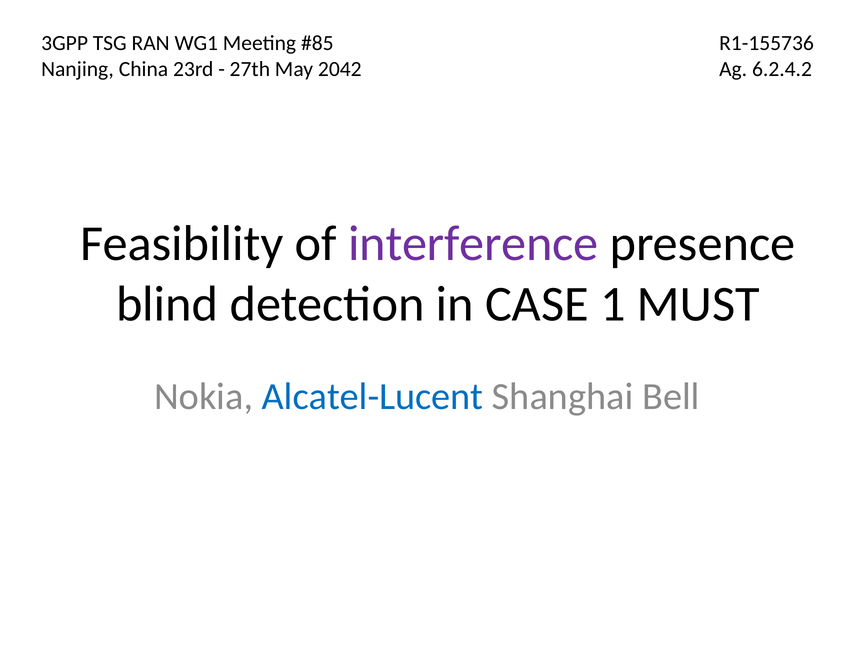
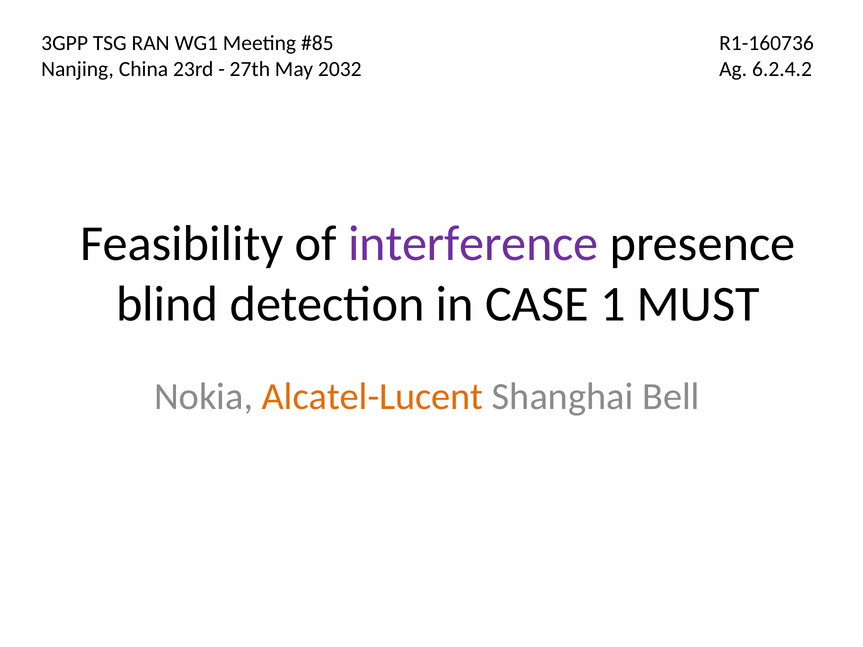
R1-155736: R1-155736 -> R1-160736 (767, 43)
2042: 2042 -> 2032 (340, 69)
Alcatel-Lucent colour: blue -> orange (373, 397)
